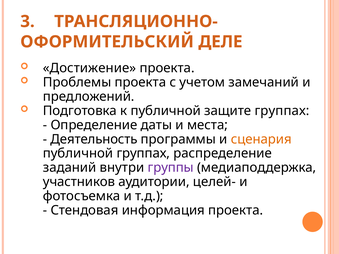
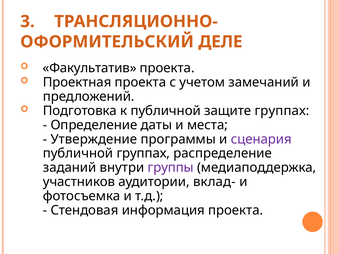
Достижение: Достижение -> Факультатив (90, 68)
Проблемы: Проблемы -> Проектная (77, 82)
Деятельность: Деятельность -> Утверждение (94, 139)
сценария colour: orange -> purple (261, 139)
целей-: целей- -> вклад- (214, 182)
